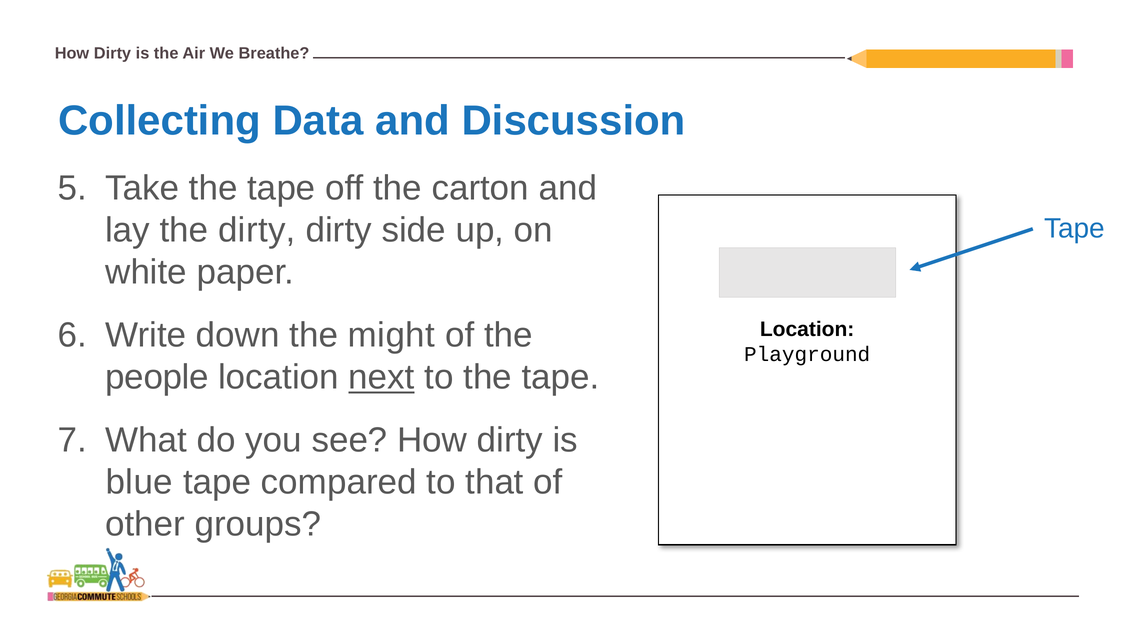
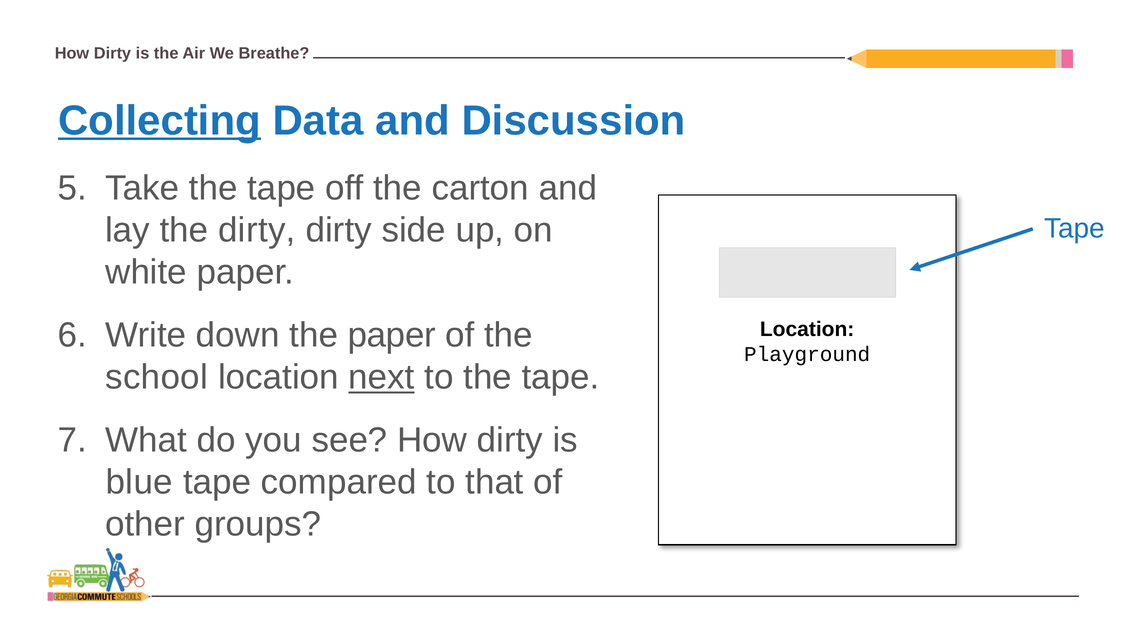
Collecting underline: none -> present (159, 121)
the might: might -> paper (392, 336)
people: people -> school (157, 378)
